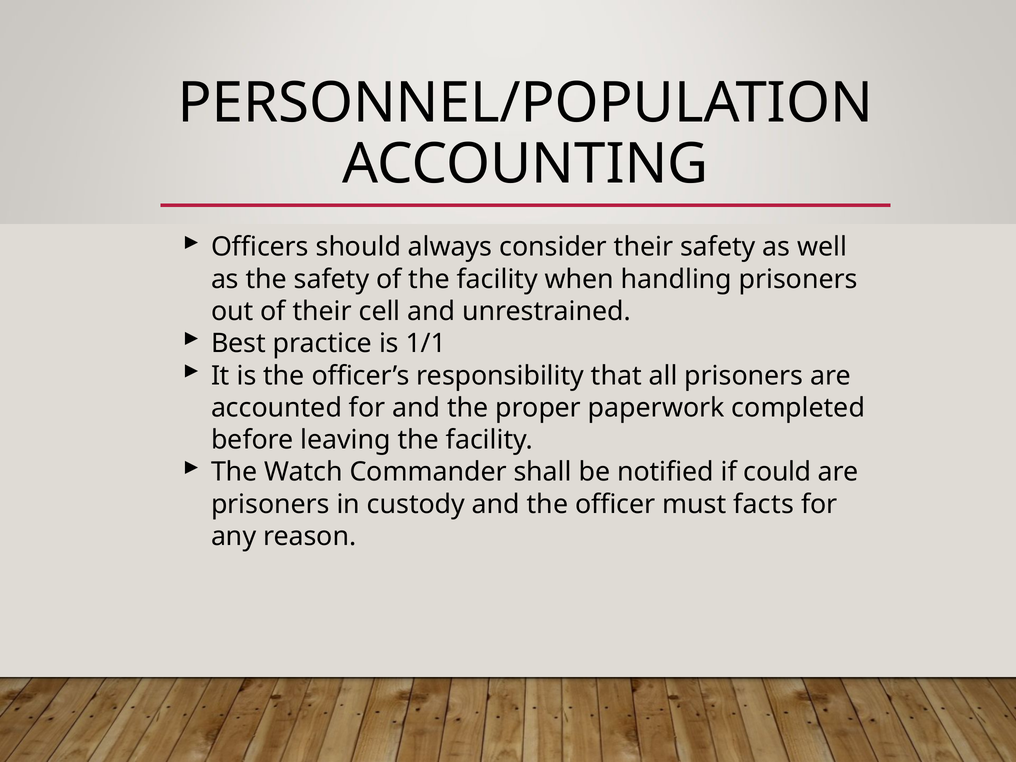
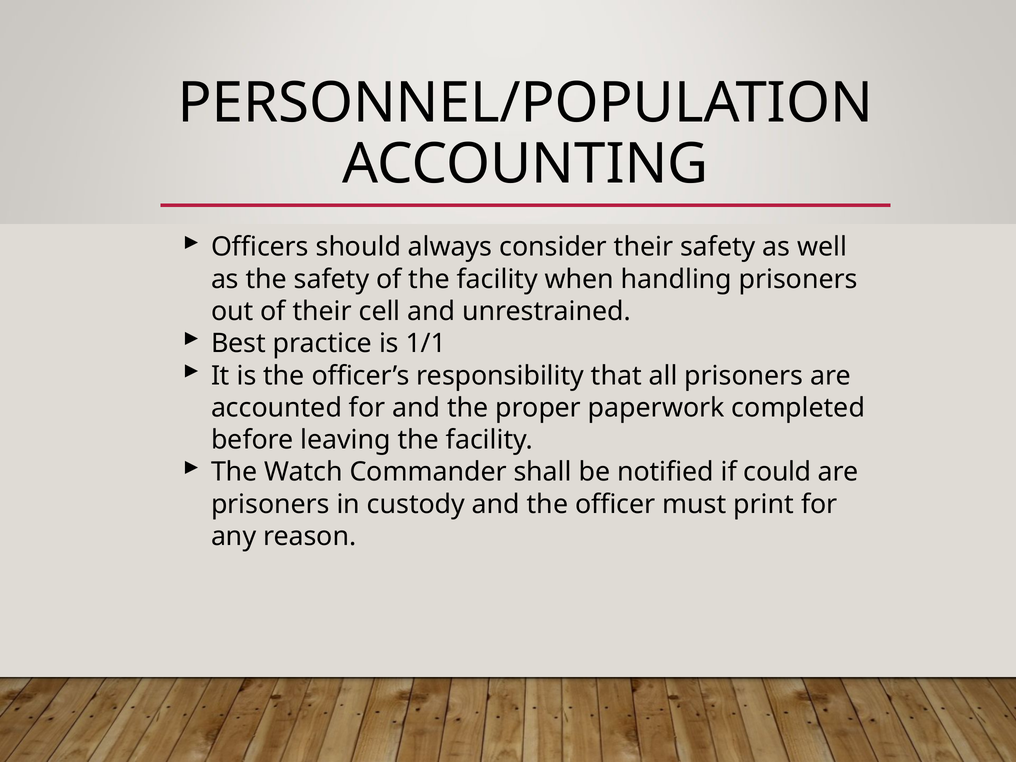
facts: facts -> print (764, 504)
